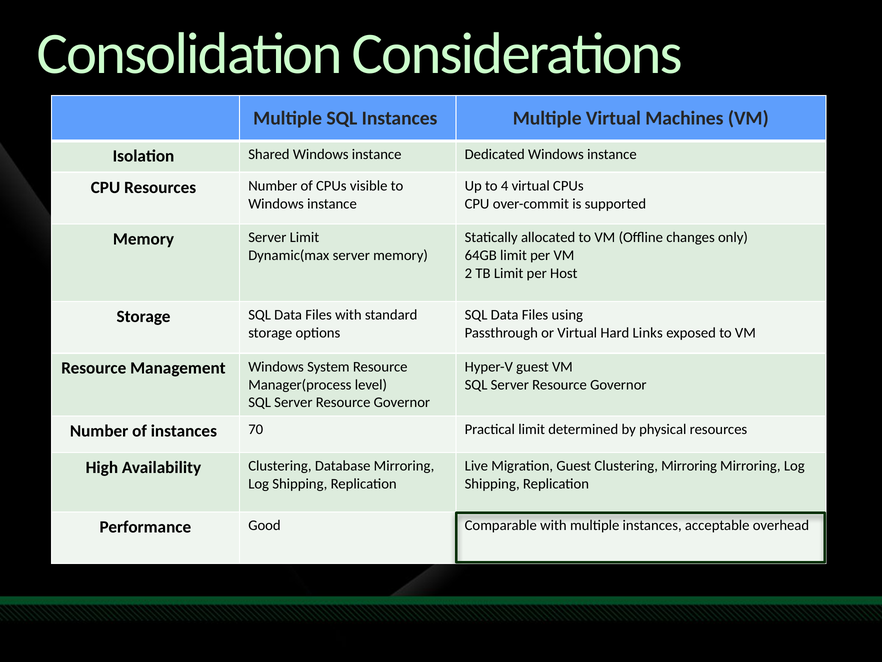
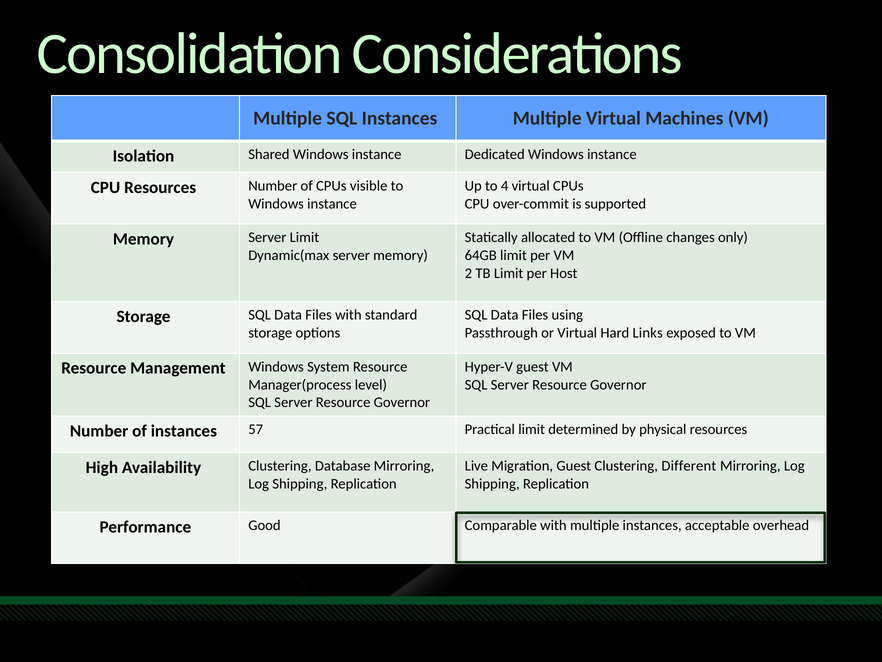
70: 70 -> 57 (256, 429)
Clustering Mirroring: Mirroring -> Different (689, 466)
